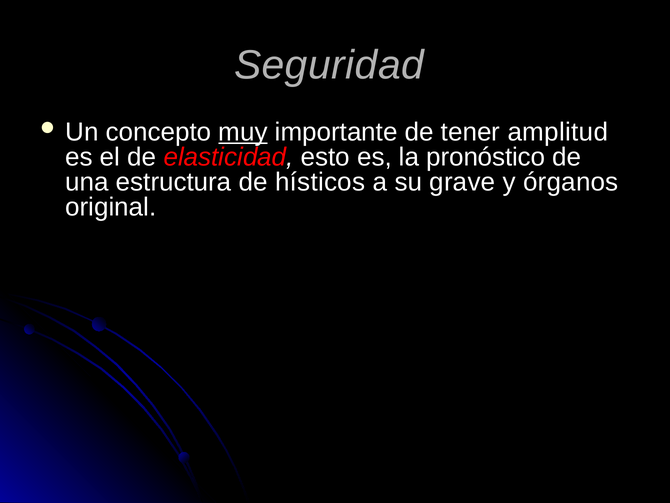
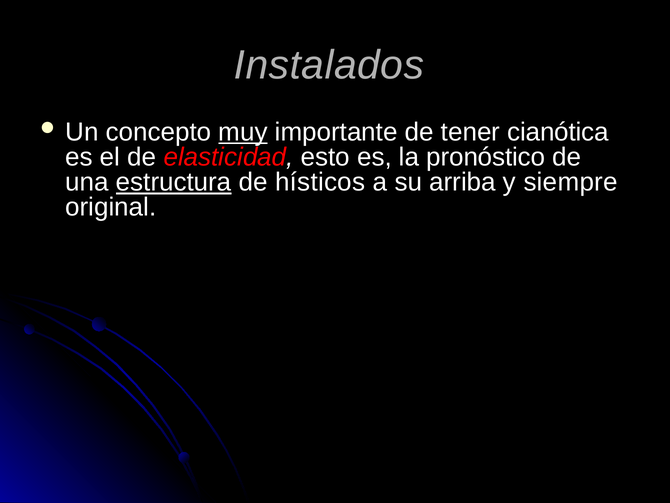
Seguridad: Seguridad -> Instalados (329, 65)
amplitud: amplitud -> cianótica (558, 132)
estructura underline: none -> present (174, 182)
grave: grave -> arriba (463, 182)
órganos: órganos -> siempre (571, 182)
